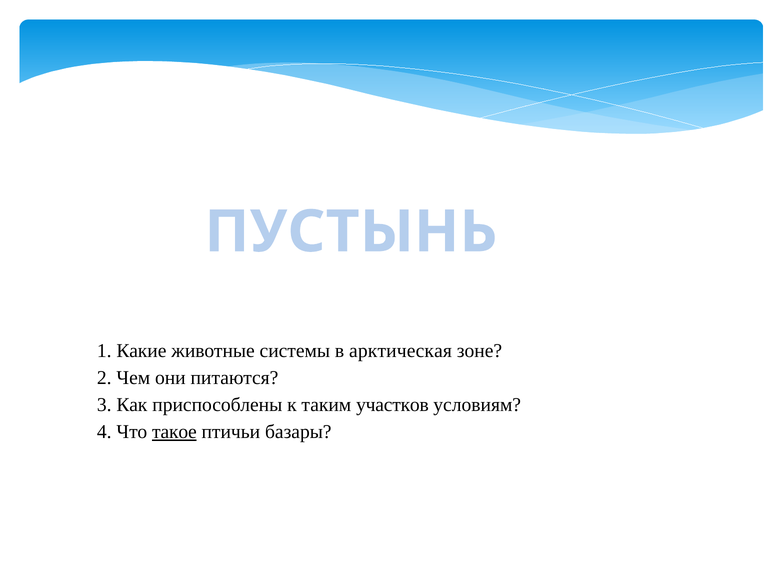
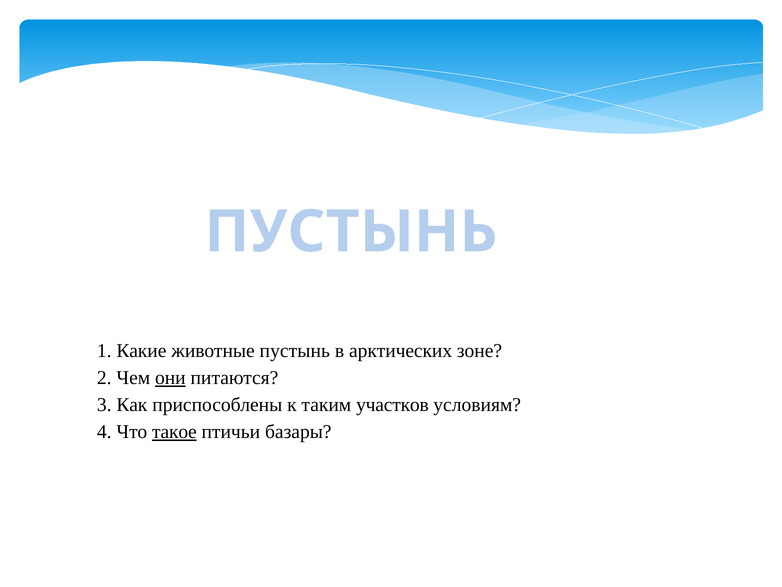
животные системы: системы -> пустынь (295, 351)
арктическая: арктическая -> арктических (401, 351)
они underline: none -> present (170, 378)
